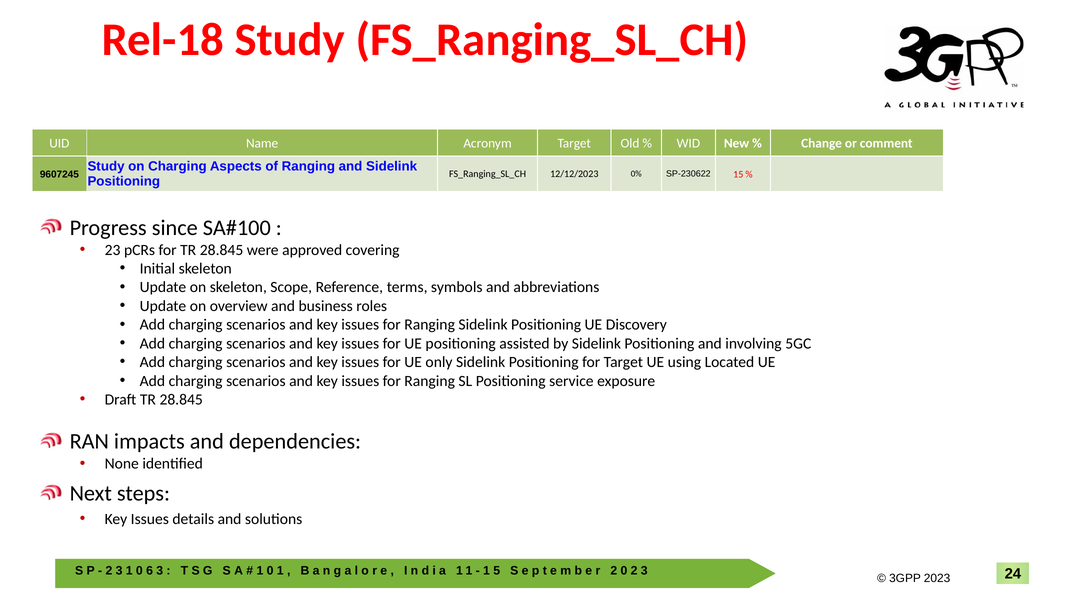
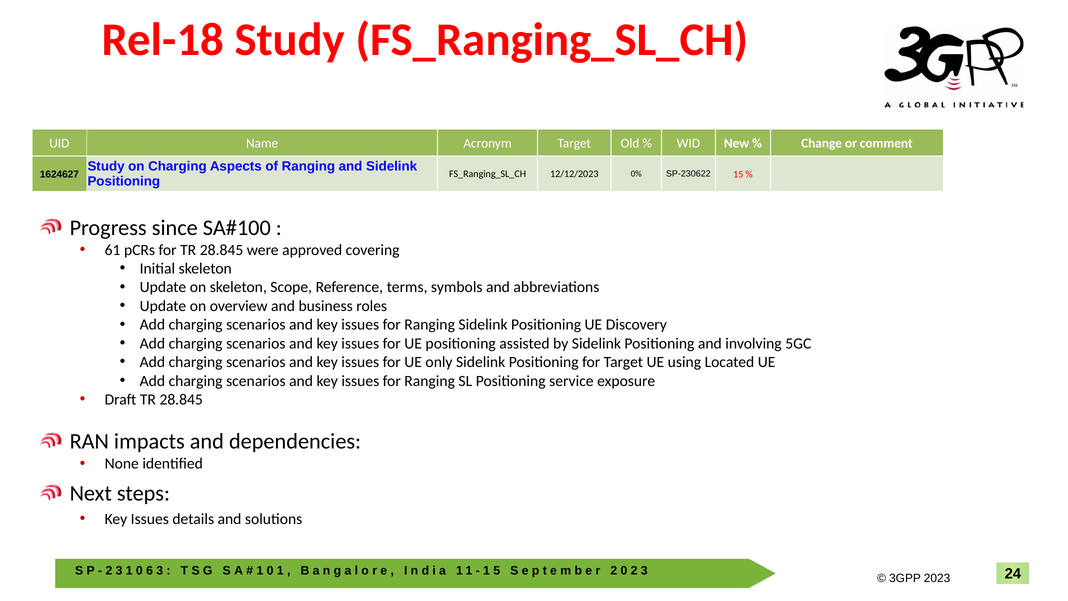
9607245: 9607245 -> 1624627 (59, 174)
23: 23 -> 61 (113, 250)
